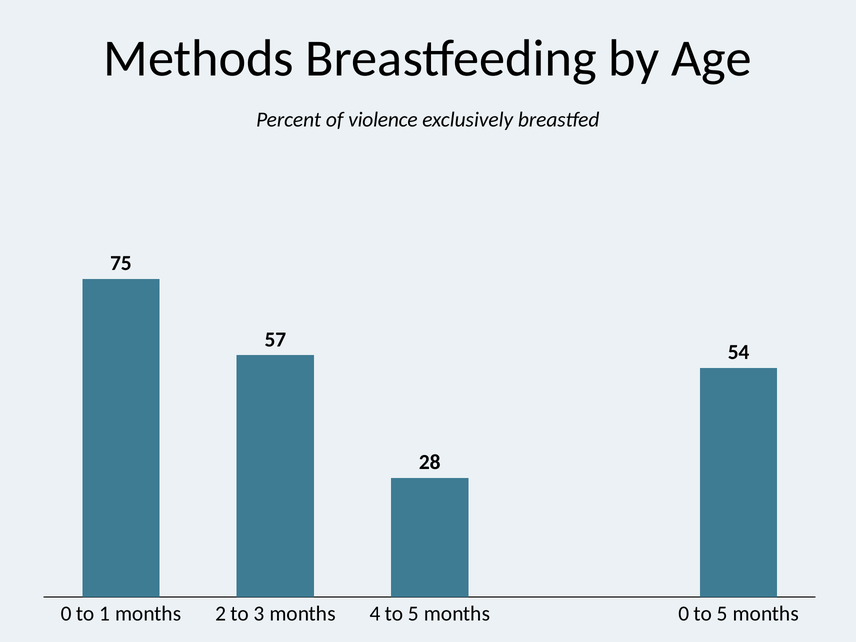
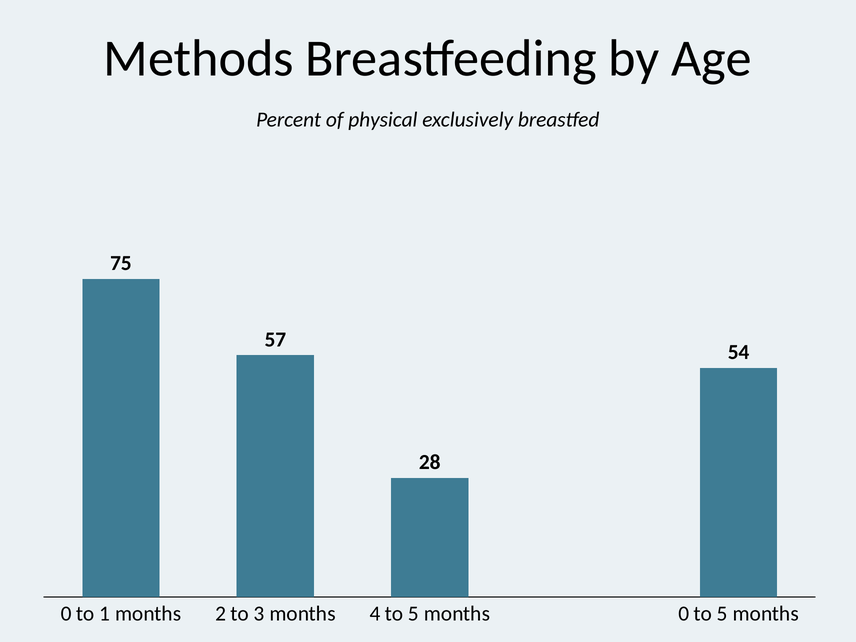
violence: violence -> physical (383, 120)
